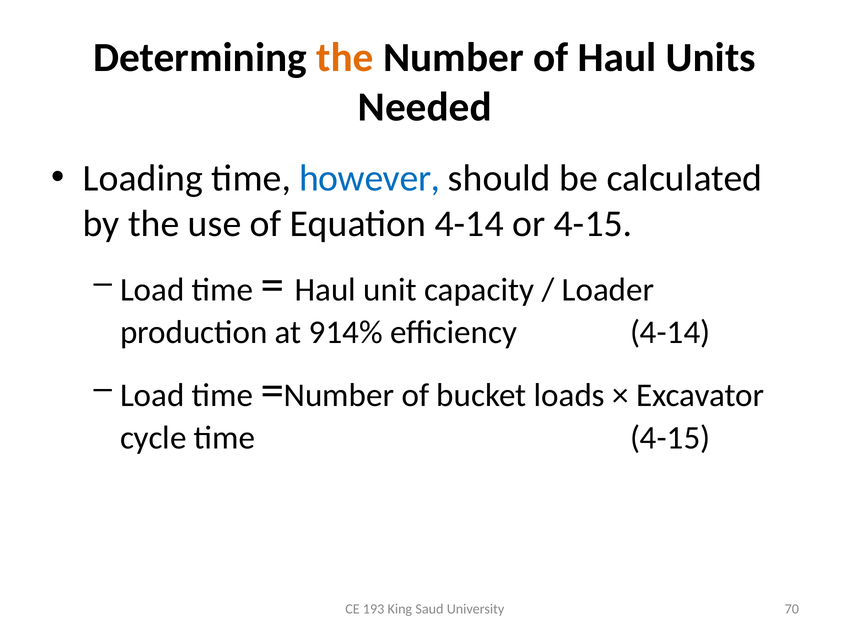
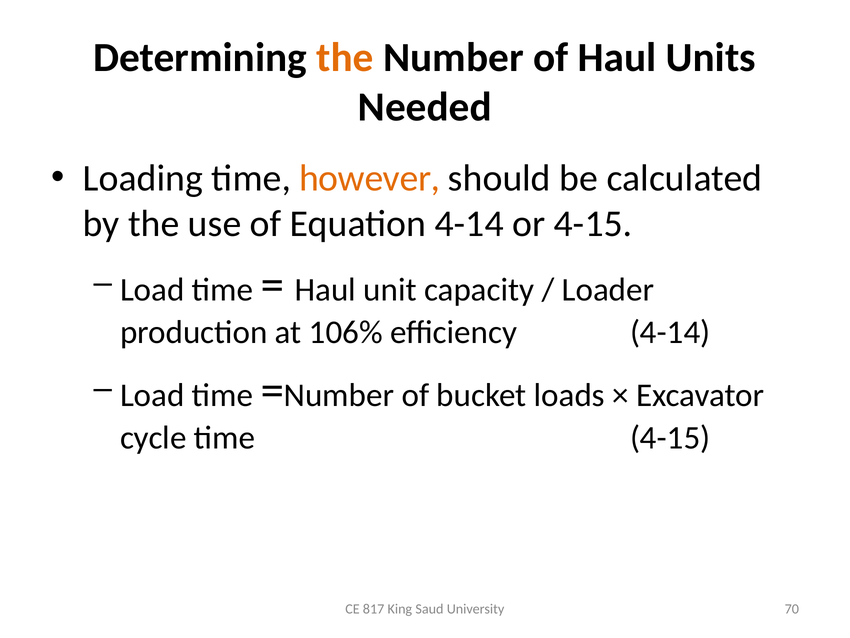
however colour: blue -> orange (370, 178)
914%: 914% -> 106% (346, 332)
193: 193 -> 817 (374, 609)
